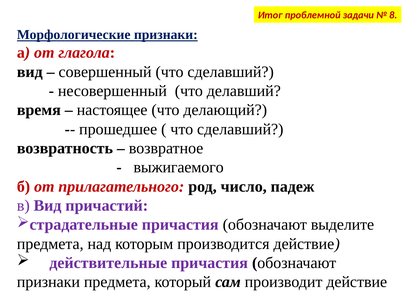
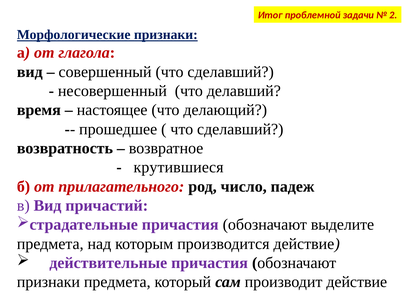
8: 8 -> 2 (393, 15)
выжигаемого: выжигаемого -> крутившиеся (179, 168)
